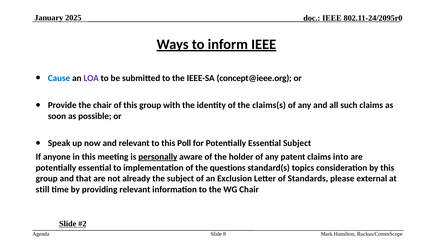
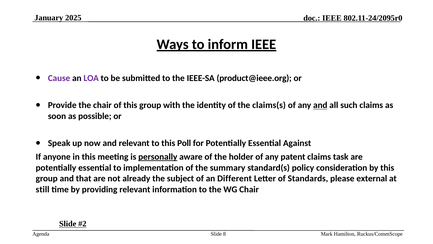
Cause colour: blue -> purple (59, 78)
concept@ieee.org: concept@ieee.org -> product@ieee.org (254, 78)
and underline: none -> present (320, 105)
Essential Subject: Subject -> Against (297, 143)
into: into -> task (341, 157)
questions: questions -> summary (228, 167)
topics: topics -> policy (303, 167)
Exclusion: Exclusion -> Different (235, 178)
